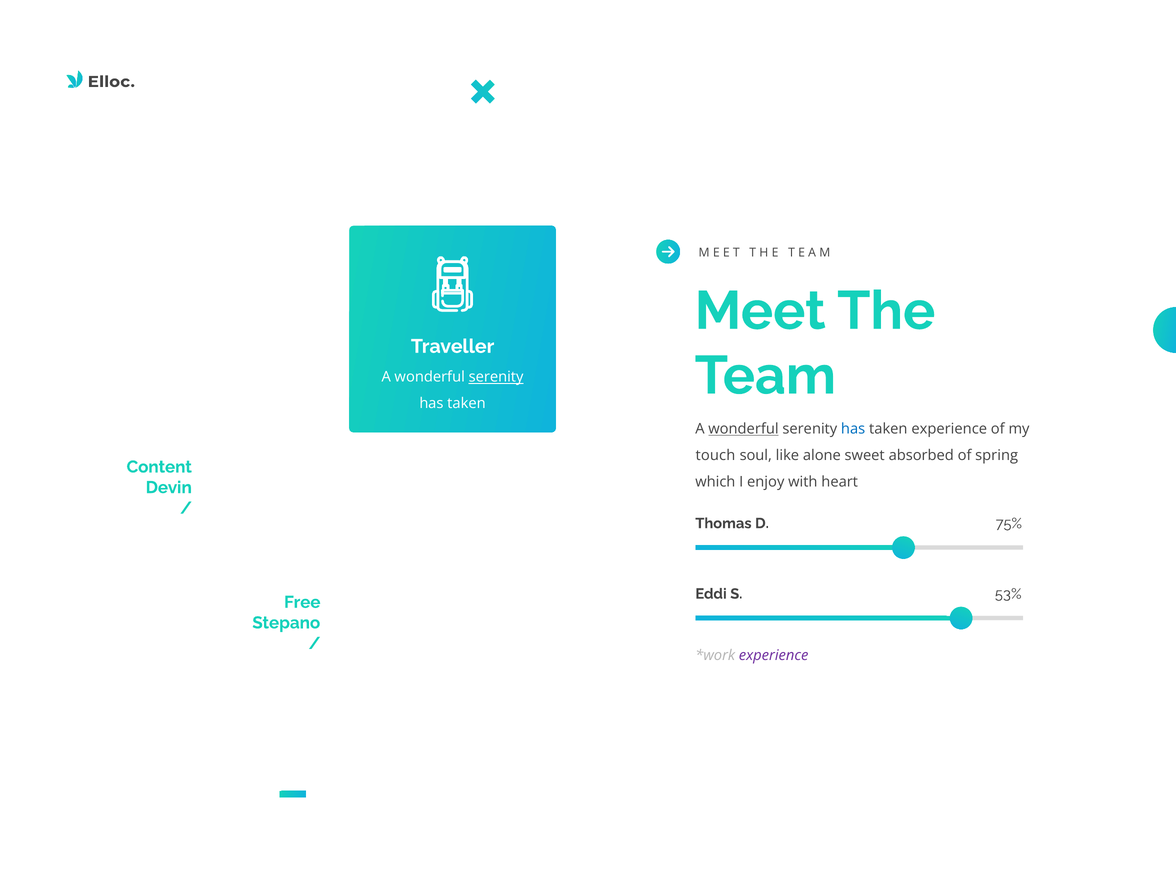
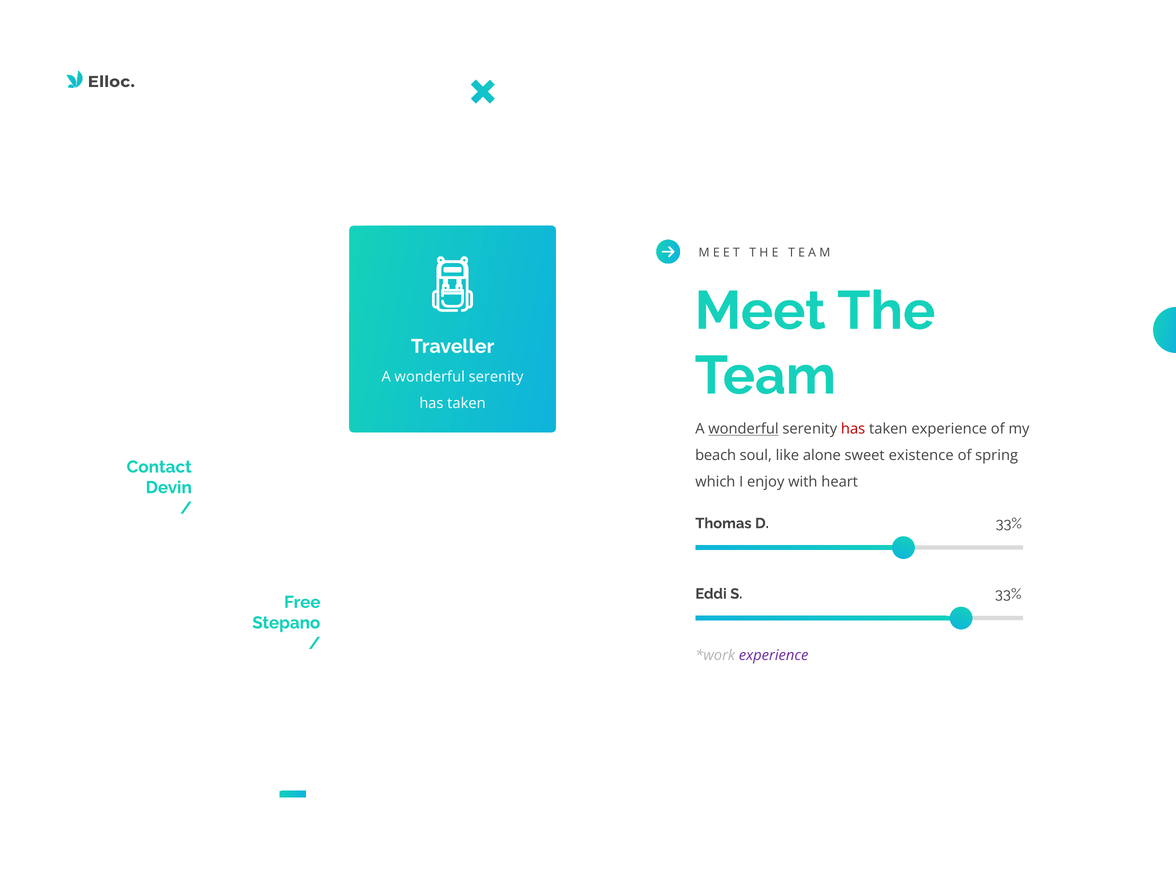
serenity underline: present -> none (496, 377)
has colour: blue -> red (853, 429)
touch: touch -> beach (716, 455)
absorbed: absorbed -> existence (921, 455)
Content: Content -> Contact (159, 467)
75%: 75% -> 33% (1009, 523)
53%: 53% -> 33% (1008, 594)
